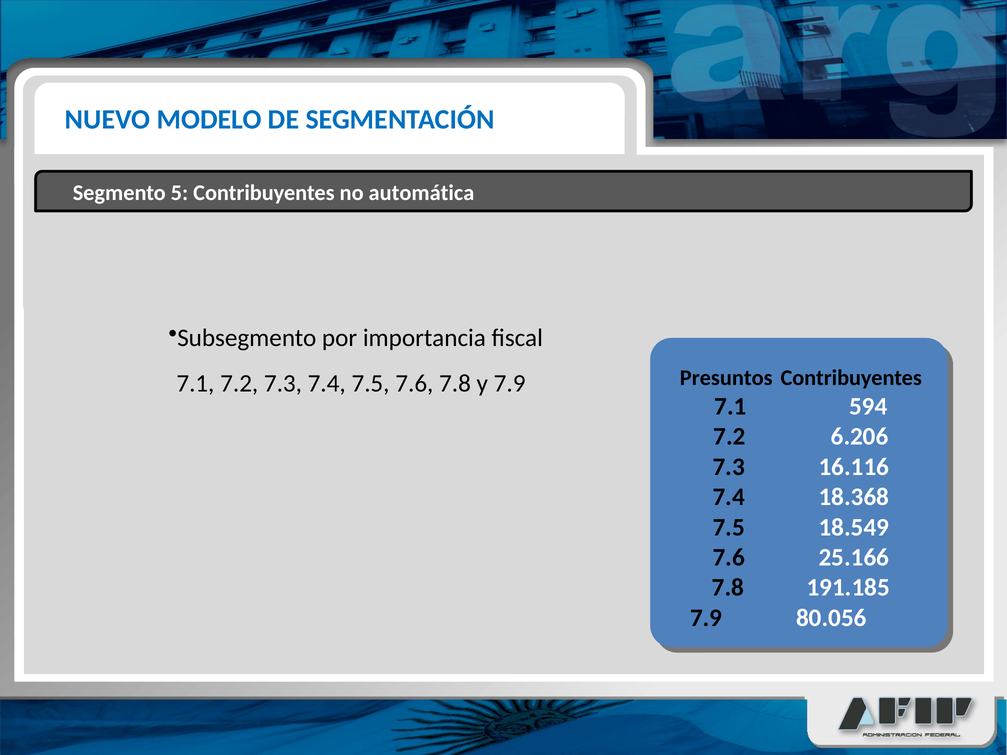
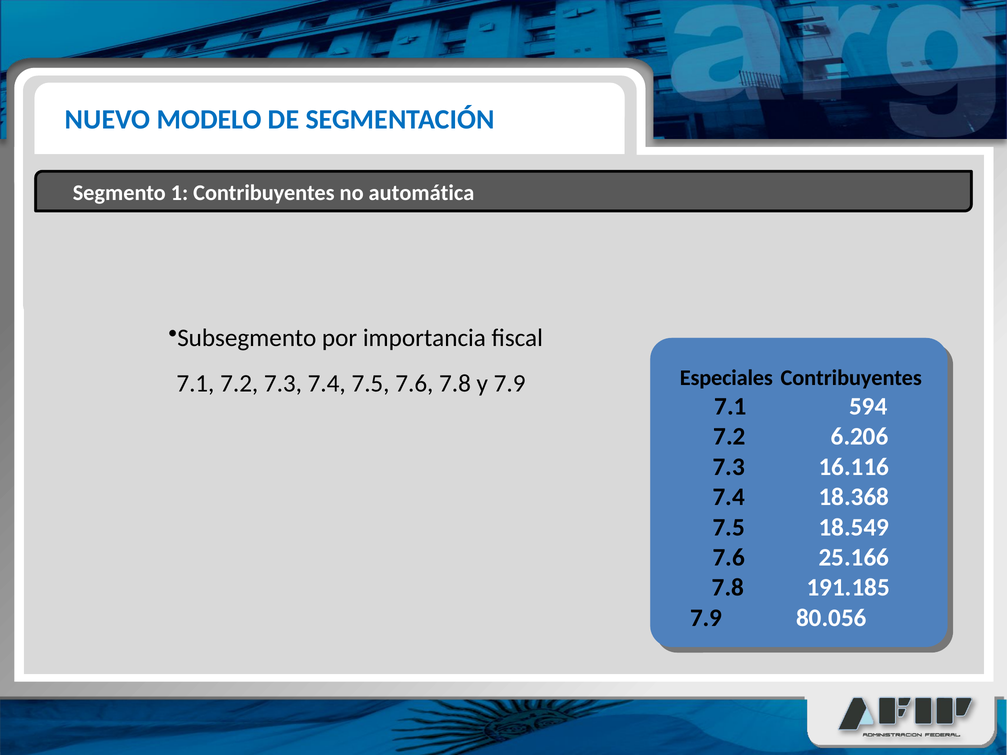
5: 5 -> 1 (179, 193)
Presuntos: Presuntos -> Especiales (726, 378)
